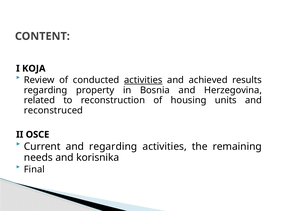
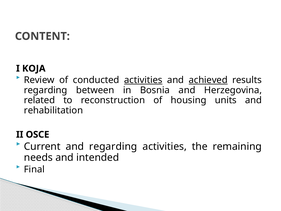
achieved underline: none -> present (208, 80)
property: property -> between (95, 90)
reconstruced: reconstruced -> rehabilitation (53, 110)
korisnika: korisnika -> intended (98, 157)
